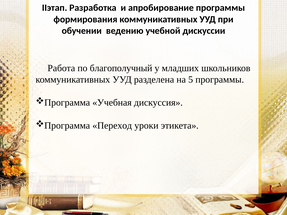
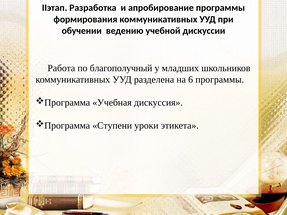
5: 5 -> 6 (191, 80)
Переход: Переход -> Ступени (112, 126)
